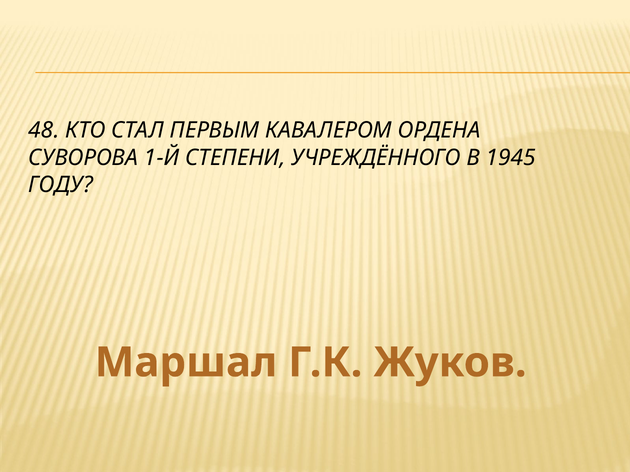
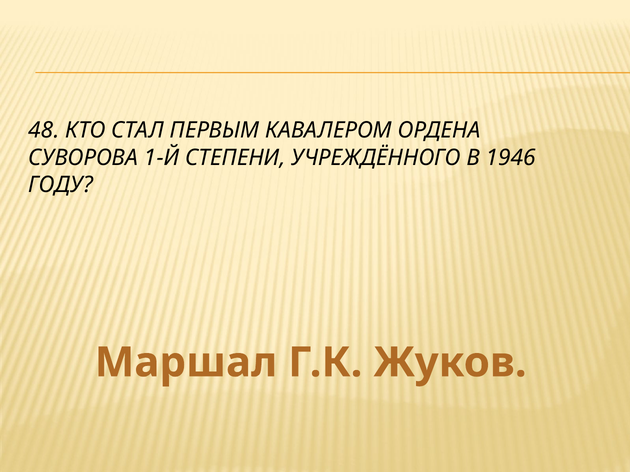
1945: 1945 -> 1946 (511, 158)
